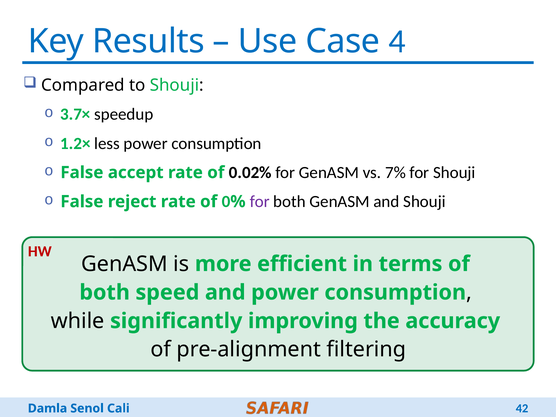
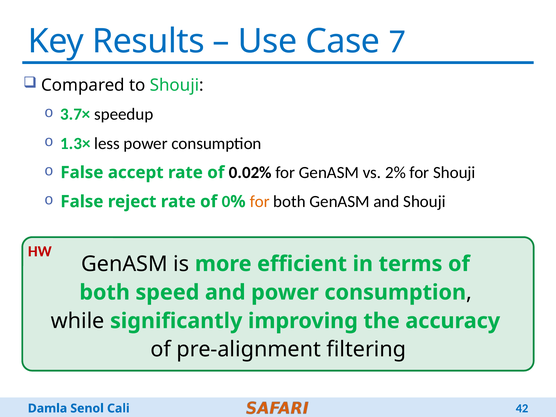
4: 4 -> 7 (397, 41)
1.2×: 1.2× -> 1.3× (75, 143)
7%: 7% -> 2% (395, 173)
for colour: purple -> orange (260, 202)
